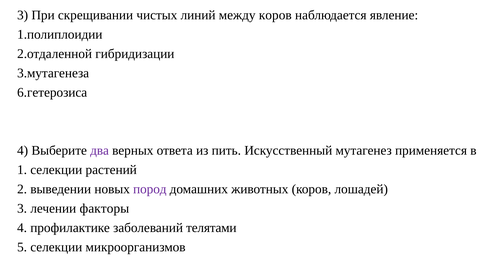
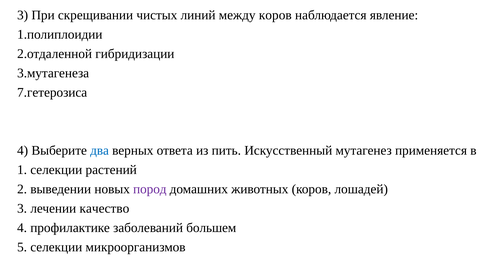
6.гетерозиса: 6.гетерозиса -> 7.гетерозиса (52, 93)
два colour: purple -> blue (100, 151)
факторы: факторы -> качество (104, 209)
телятами: телятами -> большем (211, 228)
